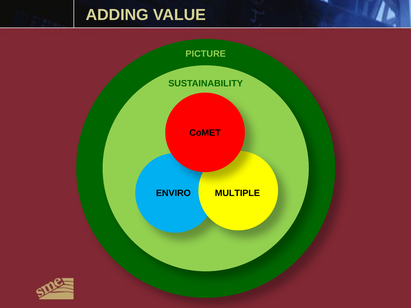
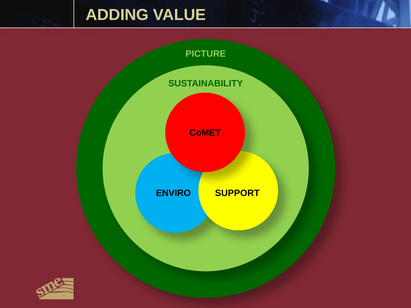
MULTIPLE: MULTIPLE -> SUPPORT (237, 193)
